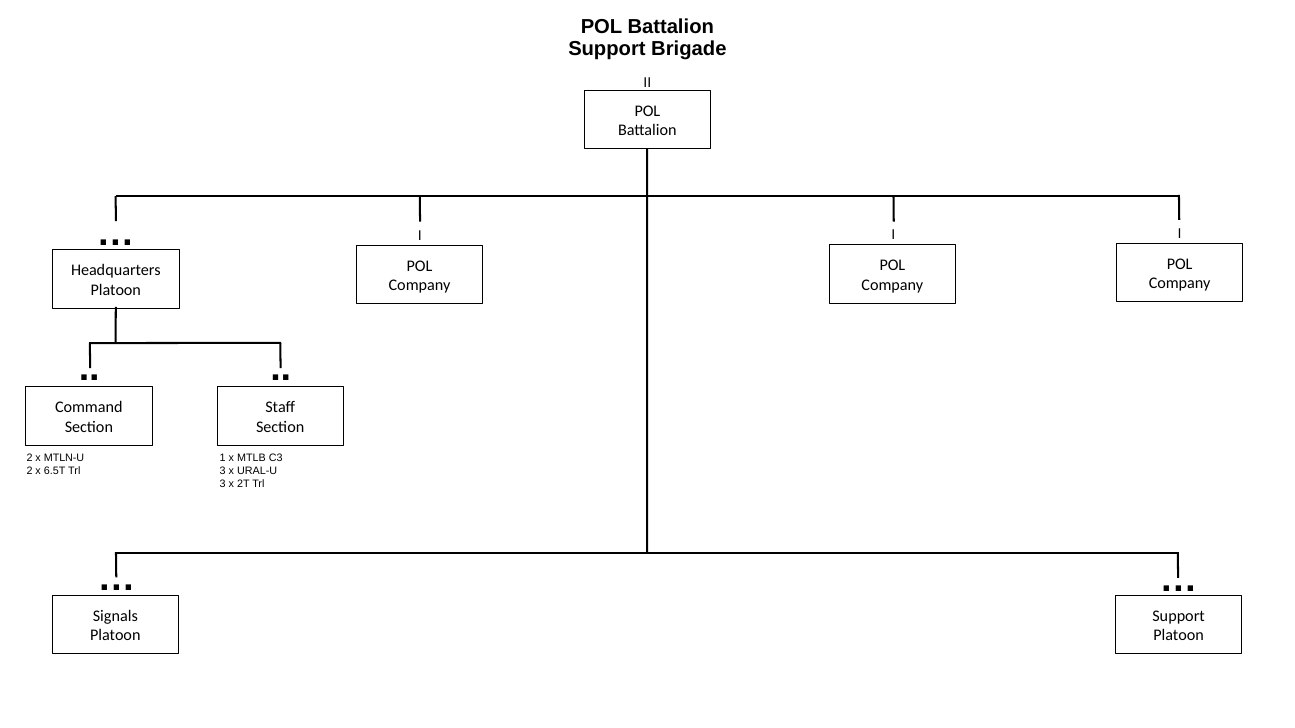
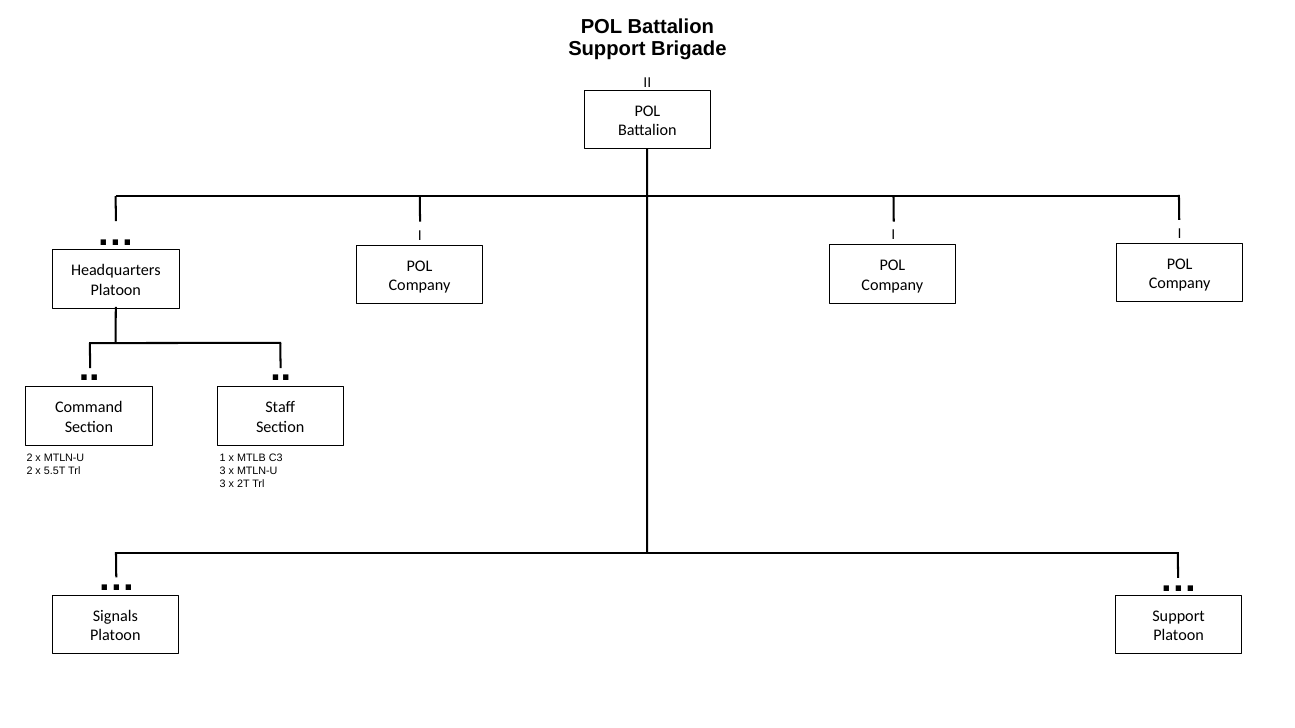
6.5T: 6.5T -> 5.5T (55, 471)
3 x URAL-U: URAL-U -> MTLN-U (257, 471)
